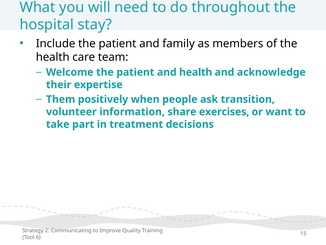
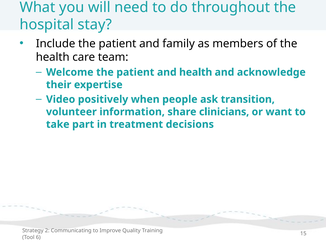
Them: Them -> Video (61, 99)
exercises: exercises -> clinicians (224, 112)
